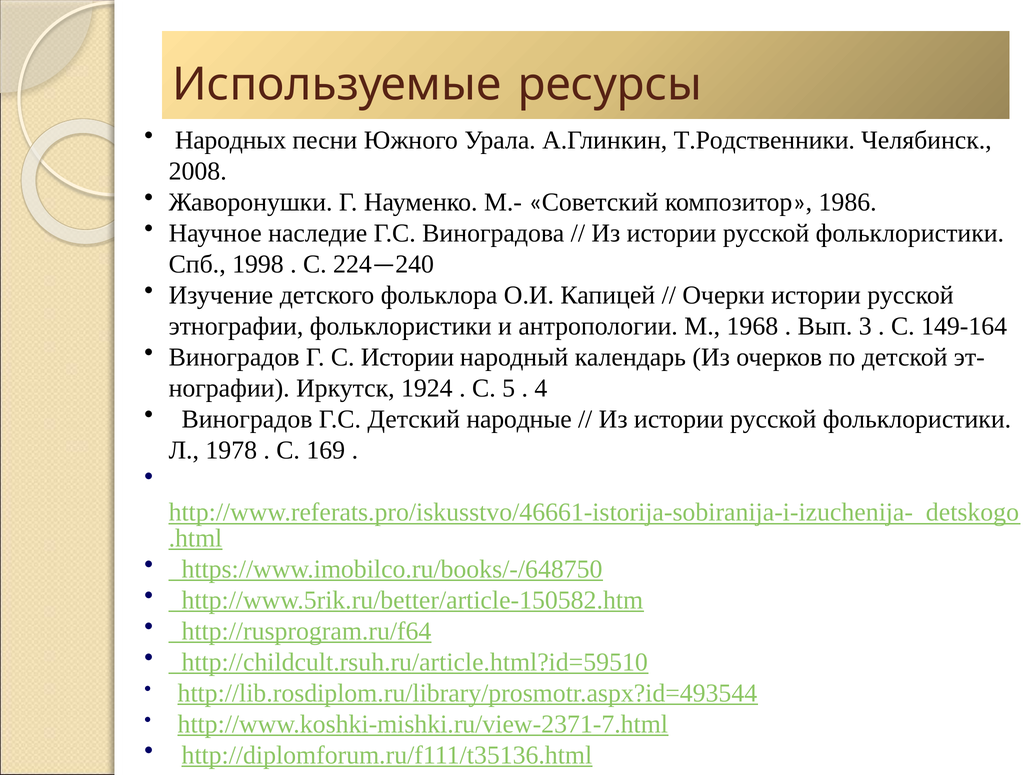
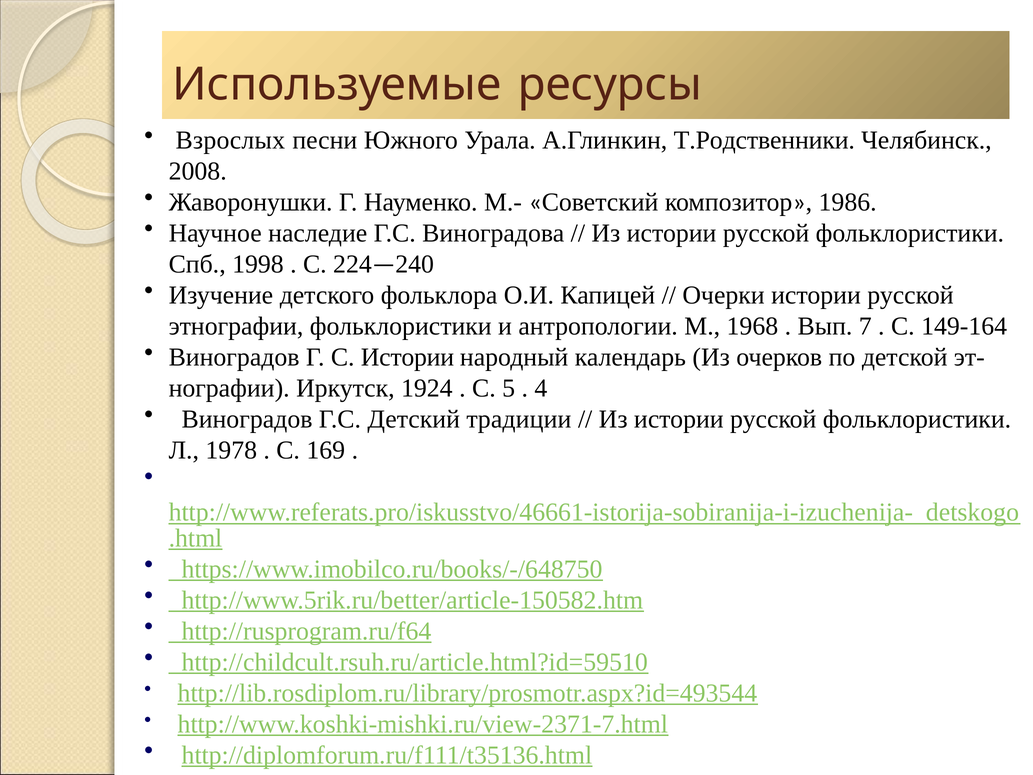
Народных: Народных -> Взрослых (230, 140)
3: 3 -> 7 (865, 326)
народные: народные -> традиции (519, 419)
